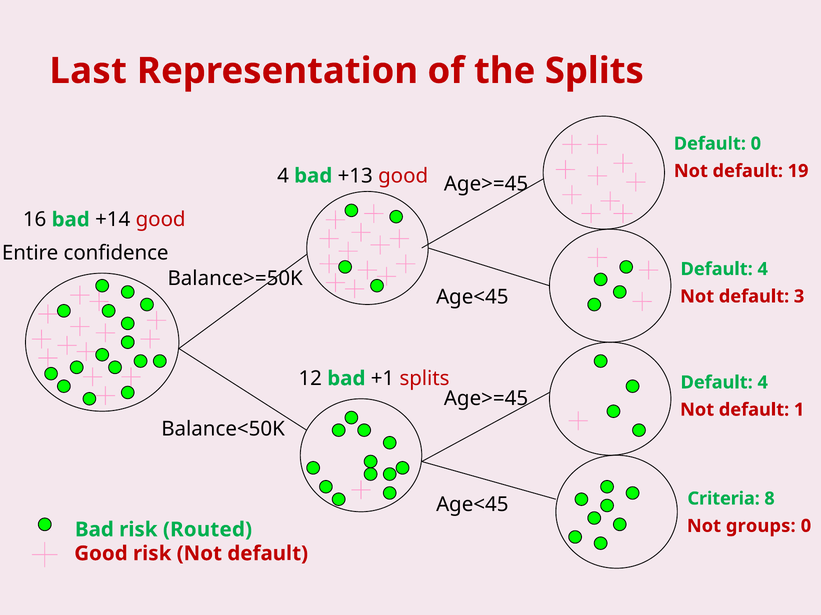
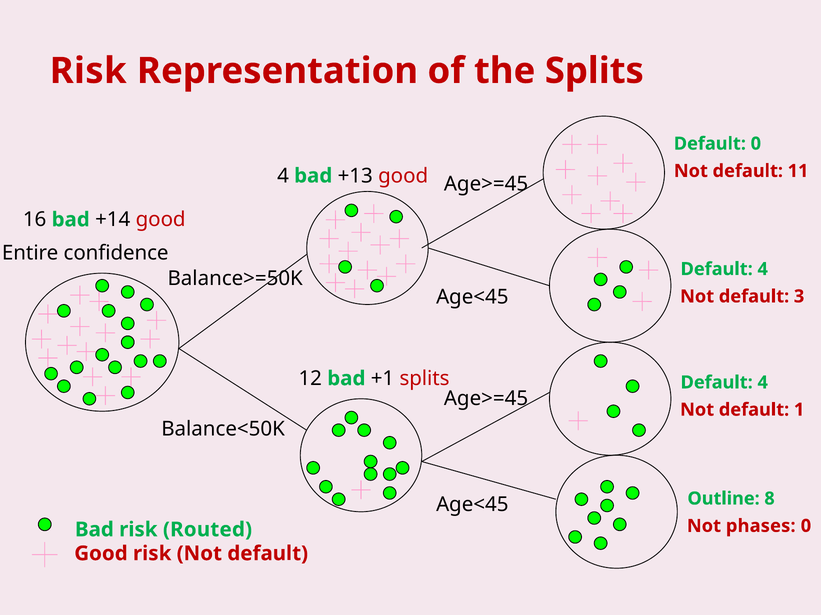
Last: Last -> Risk (88, 71)
19: 19 -> 11 (798, 171)
Criteria: Criteria -> Outline (724, 499)
groups: groups -> phases (761, 527)
